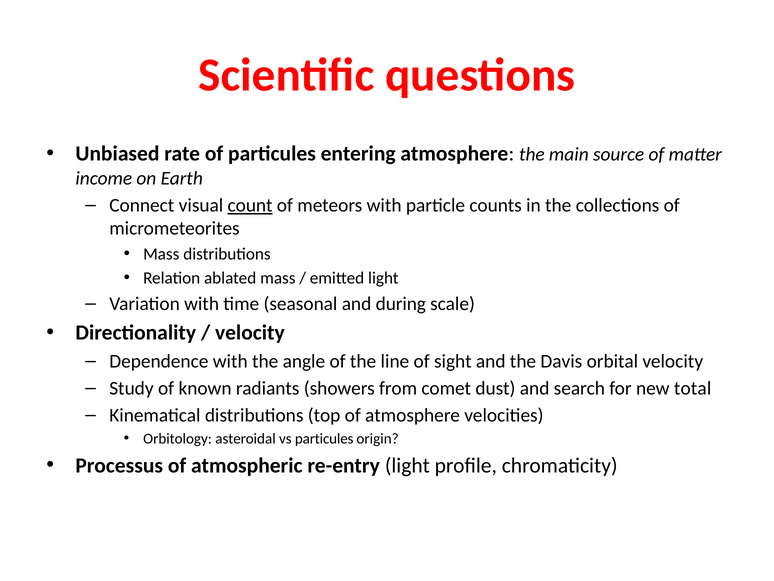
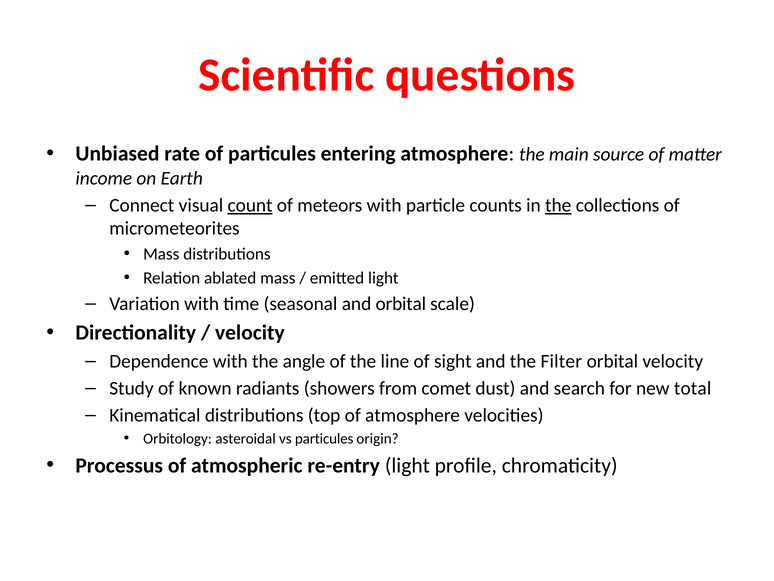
the underline: none -> present (558, 205)
and during: during -> orbital (401, 304)
Davis: Davis -> Filter (561, 361)
